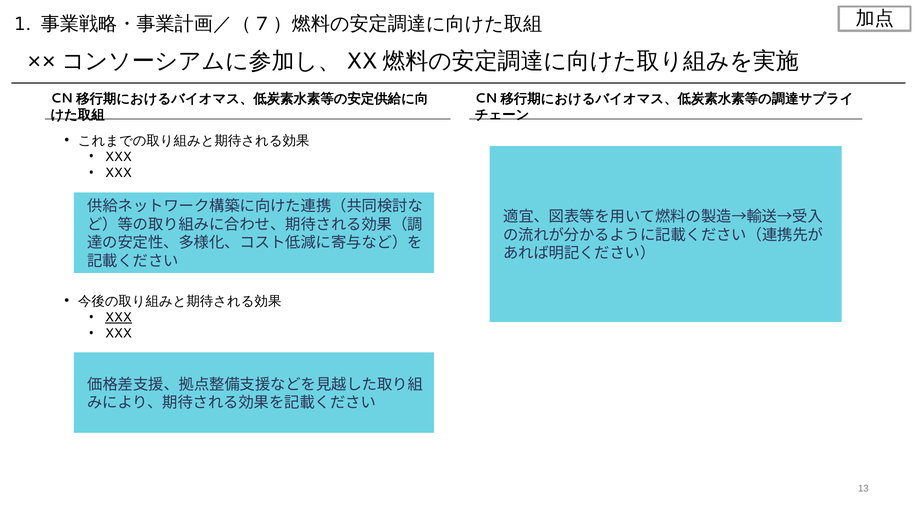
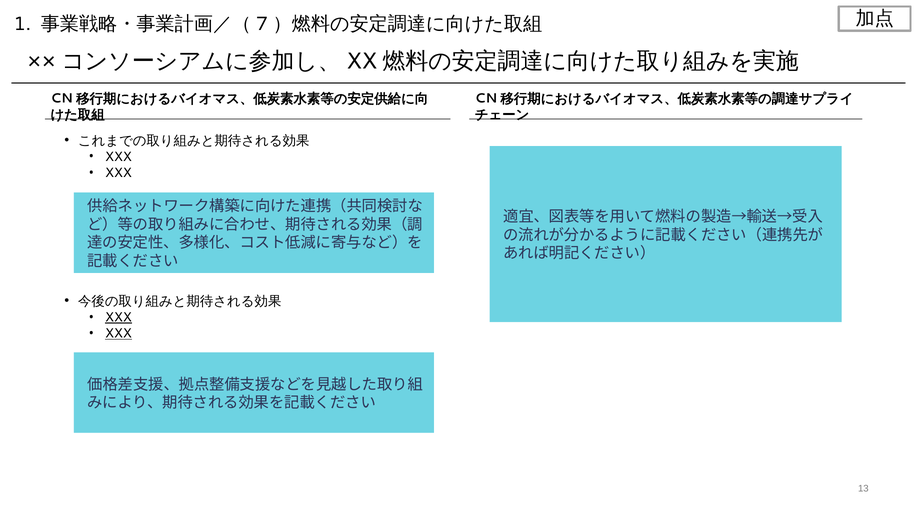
XXX underline: none -> present (118, 333)
